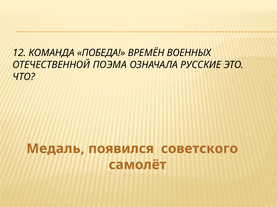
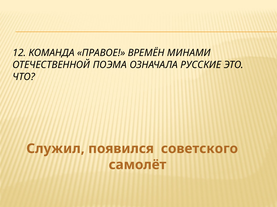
ПОБЕДА: ПОБЕДА -> ПРАВОЕ (101, 53)
ВОЕННЫХ: ВОЕННЫХ -> МИНАМИ (189, 53)
Медаль: Медаль -> Служил (55, 149)
